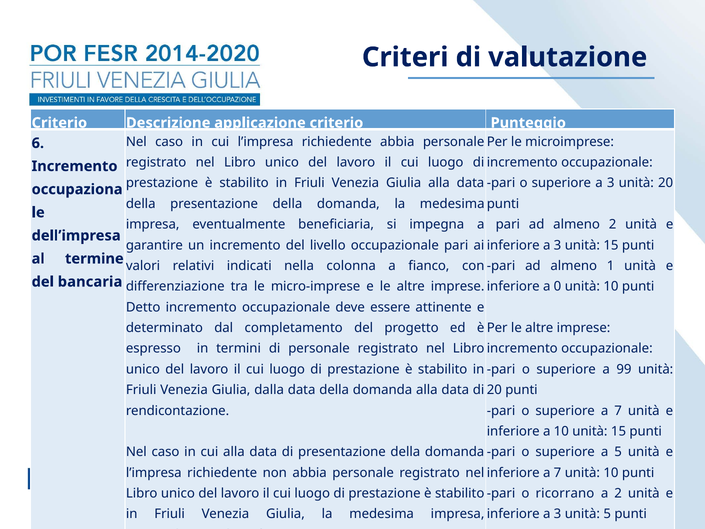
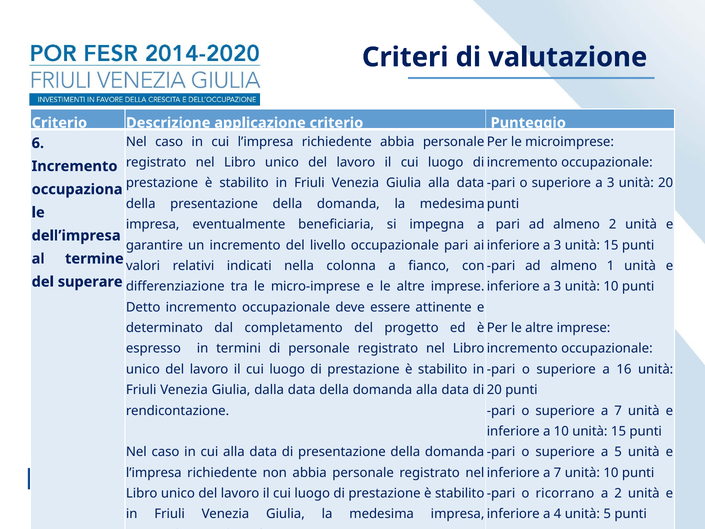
bancaria: bancaria -> superare (90, 282)
0: 0 -> 3 (558, 286)
99: 99 -> 16 (624, 369)
3: 3 -> 4 (558, 514)
